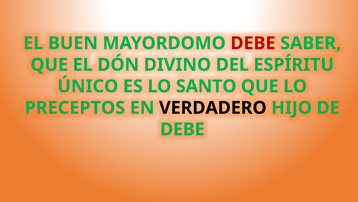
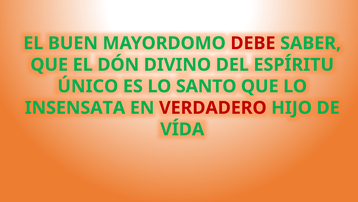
PRECEPTOS: PRECEPTOS -> INSENSATA (75, 108)
VERDADERO colour: black -> red (213, 108)
DEBE: DEBE -> VÍDA (182, 129)
